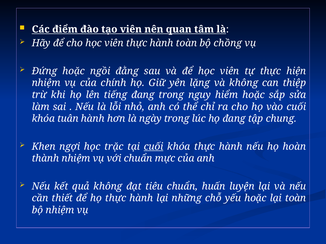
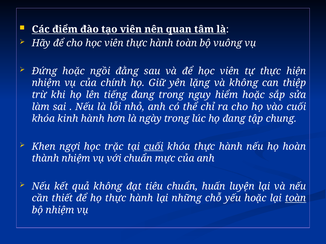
chồng: chồng -> vuông (228, 43)
tuân: tuân -> kinh (68, 119)
toàn underline: none -> present (296, 199)
